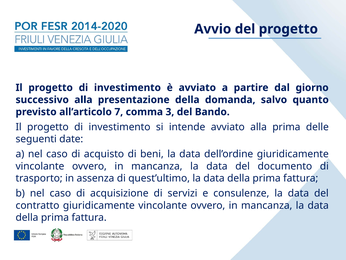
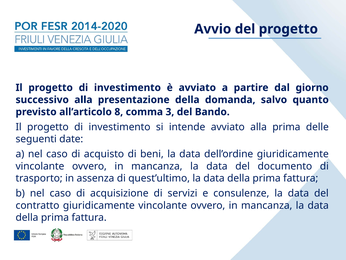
7: 7 -> 8 (119, 112)
